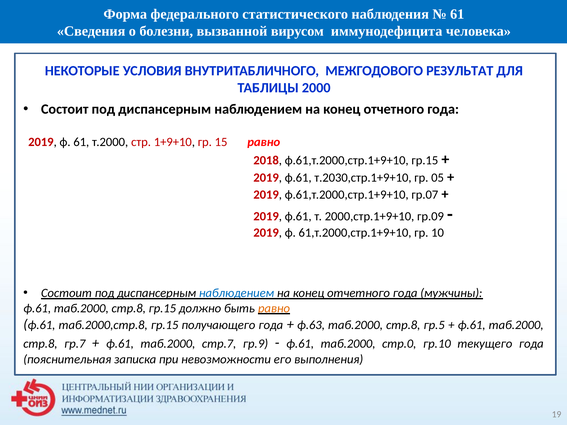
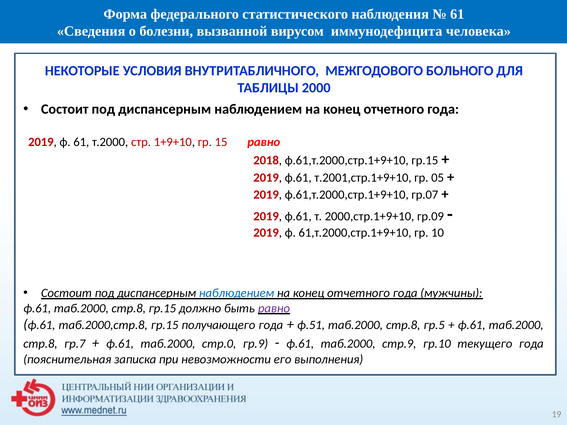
РЕЗУЛЬТАТ: РЕЗУЛЬТАТ -> БОЛЬНОГО (460, 71)
т.2030,стр.1+9+10: т.2030,стр.1+9+10 -> т.2001,стр.1+9+10 (363, 178)
равно colour: orange -> purple (274, 308)
ф.63: ф.63 -> ф.51 (311, 325)
стр.7: стр.7 -> стр.0 (219, 344)
стр.0: стр.0 -> стр.9 (399, 344)
